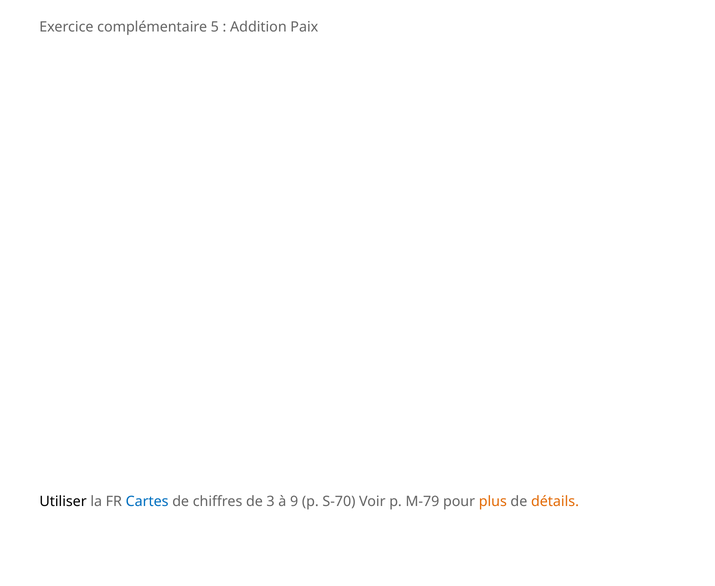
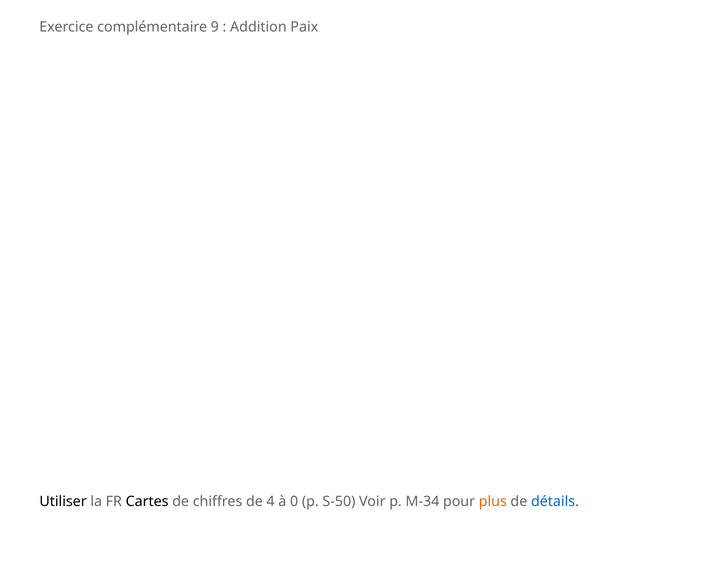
5: 5 -> 9 (215, 27)
Cartes colour: blue -> black (147, 502)
3: 3 -> 4 (271, 502)
9: 9 -> 0 (294, 502)
S-70: S-70 -> S-50 (339, 502)
M-79: M-79 -> M-34 (422, 502)
détails colour: orange -> blue (555, 502)
